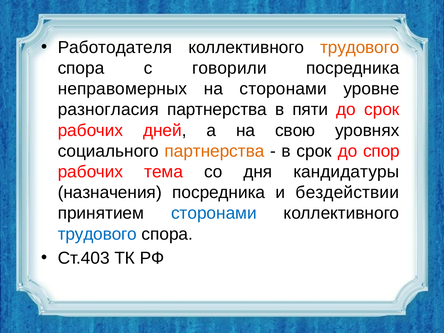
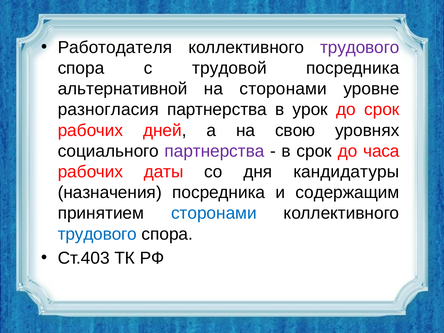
трудового colour: orange -> purple (360, 47)
говорили: говорили -> трудовой (229, 68)
неправомерных: неправомерных -> альтернативной (123, 89)
пяти: пяти -> урок (310, 110)
партнерства colour: orange -> purple (214, 151)
спор: спор -> часа (381, 151)
тема: тема -> даты (164, 172)
бездействии: бездействии -> содержащим (347, 193)
